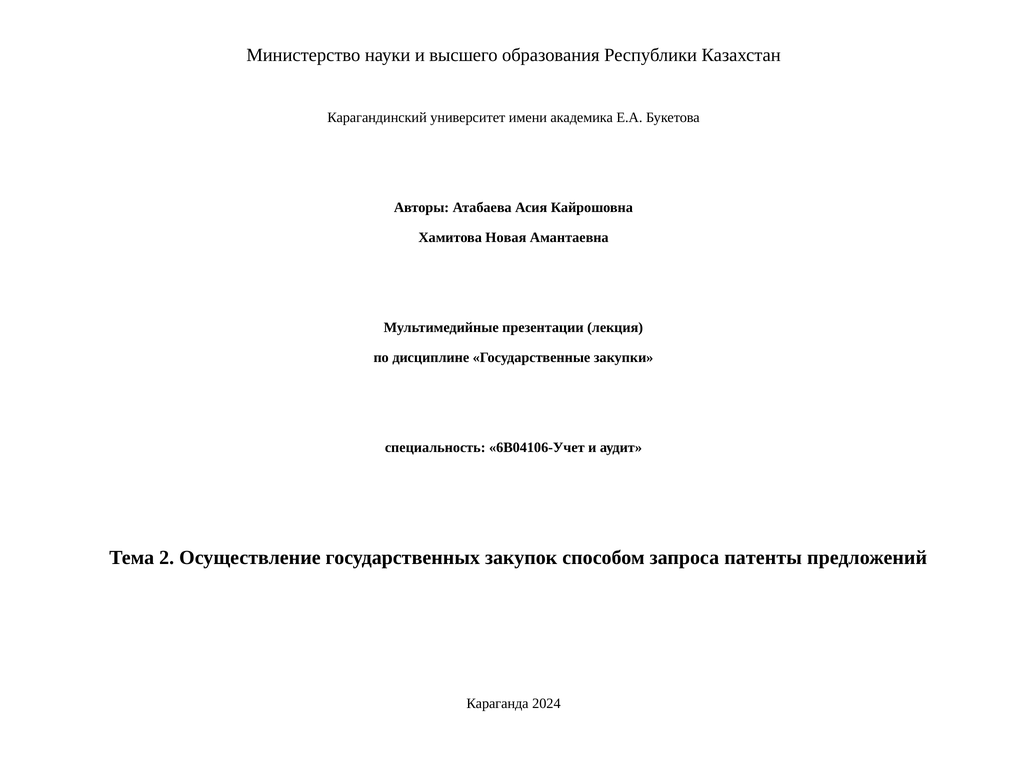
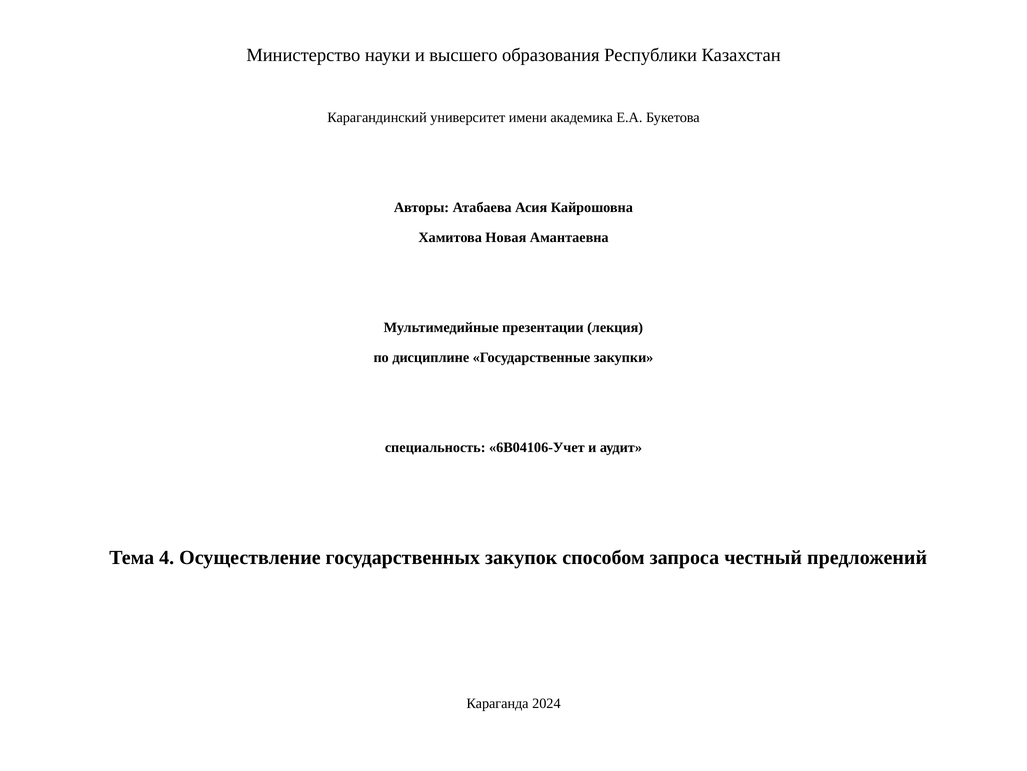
2: 2 -> 4 (167, 557)
патенты: патенты -> честный (763, 557)
